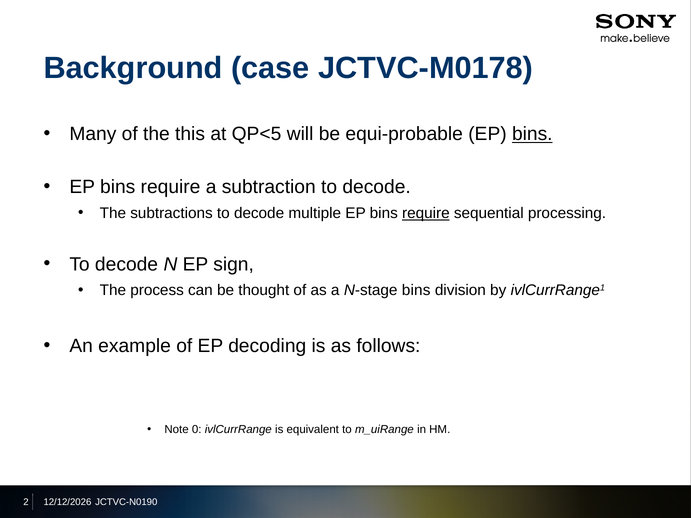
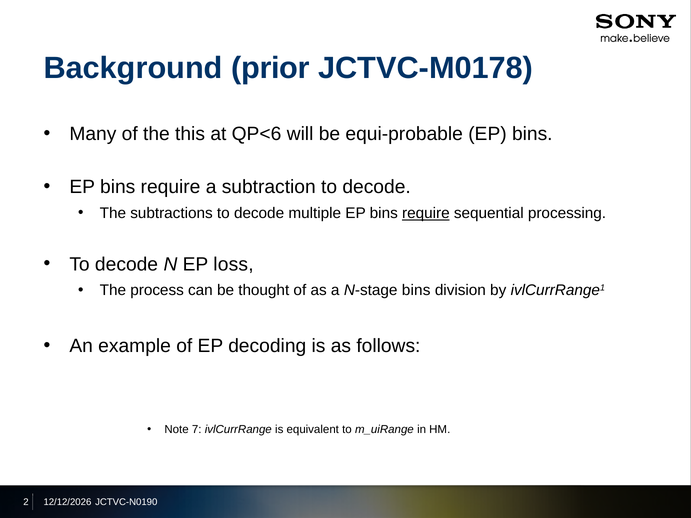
case: case -> prior (270, 68)
QP<5: QP<5 -> QP<6 (257, 134)
bins underline: present -> none (532, 134)
sign: sign -> loss (233, 264)
0: 0 -> 7 (197, 430)
